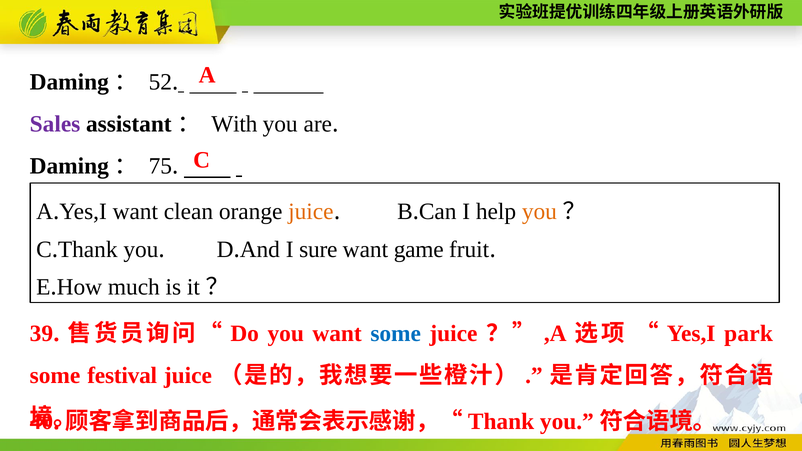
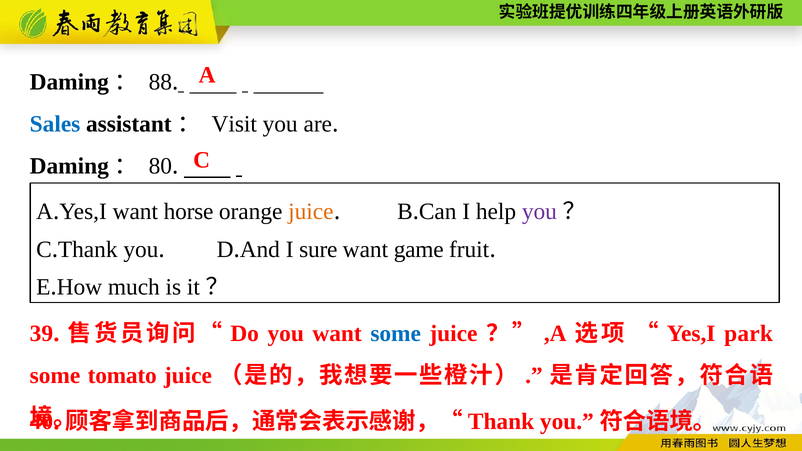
52: 52 -> 88 (160, 82)
Sales colour: purple -> blue (55, 124)
With: With -> Visit (234, 124)
75: 75 -> 80 (160, 166)
clean: clean -> horse (189, 211)
you colour: orange -> purple (539, 211)
festival: festival -> tomato (122, 376)
